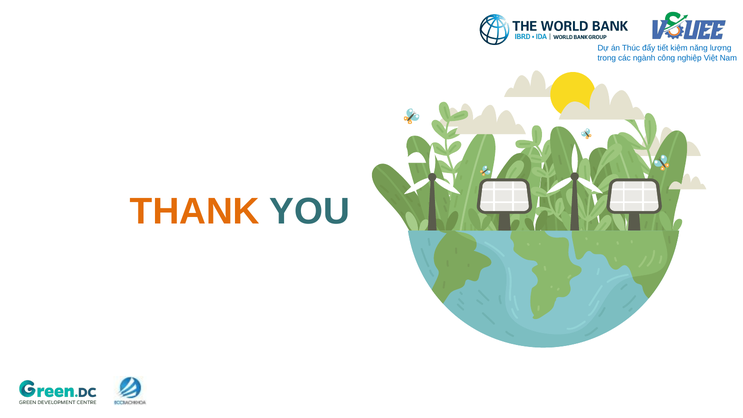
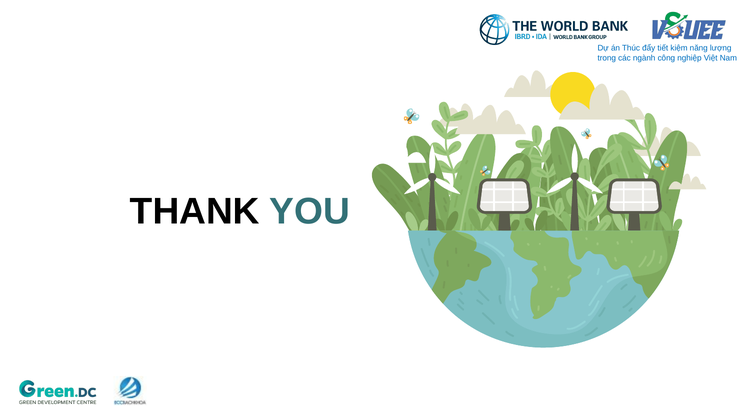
THANK colour: orange -> black (195, 212)
